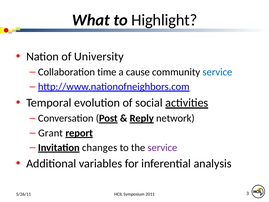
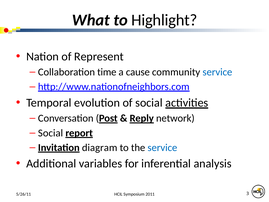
University: University -> Represent (99, 56)
Grant: Grant -> Social (51, 133)
changes: changes -> diagram (100, 147)
service colour: purple -> blue (162, 147)
